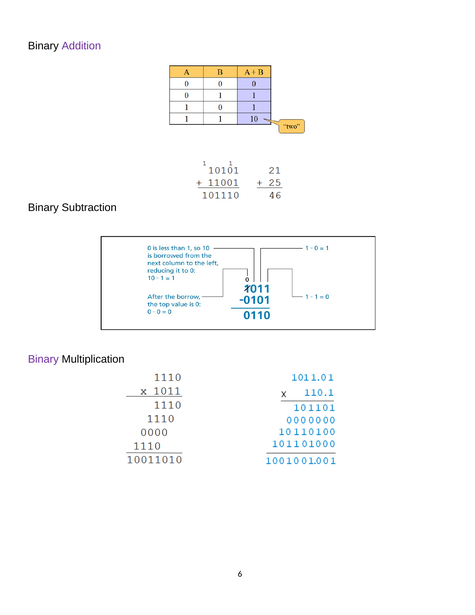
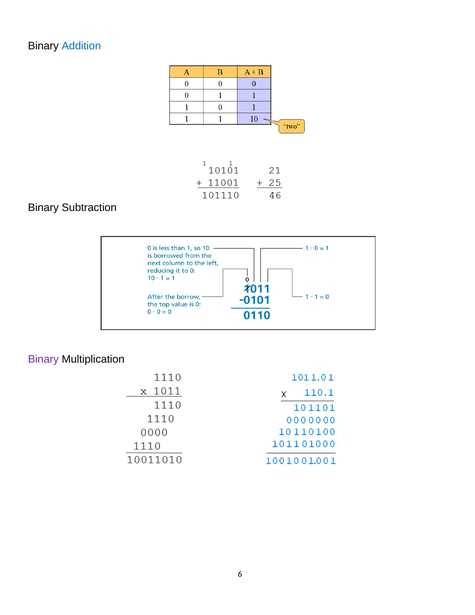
Addition colour: purple -> blue (81, 46)
